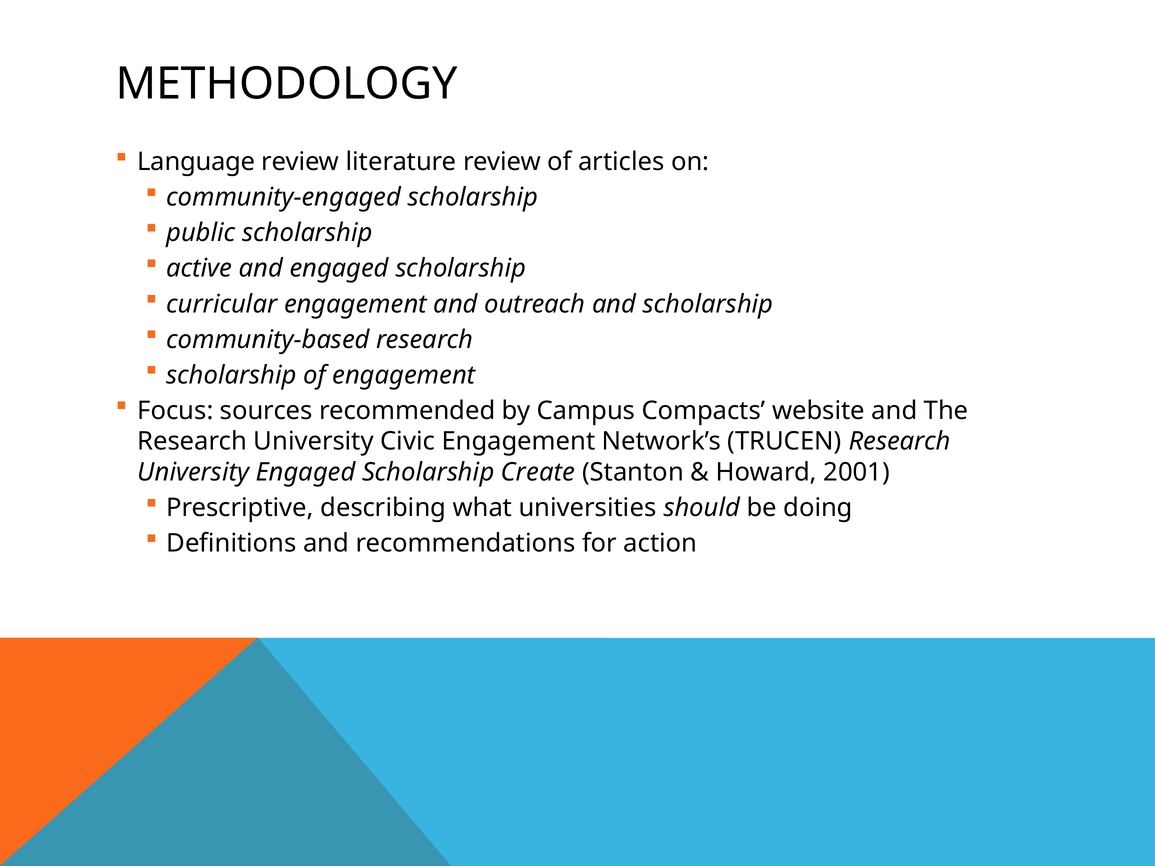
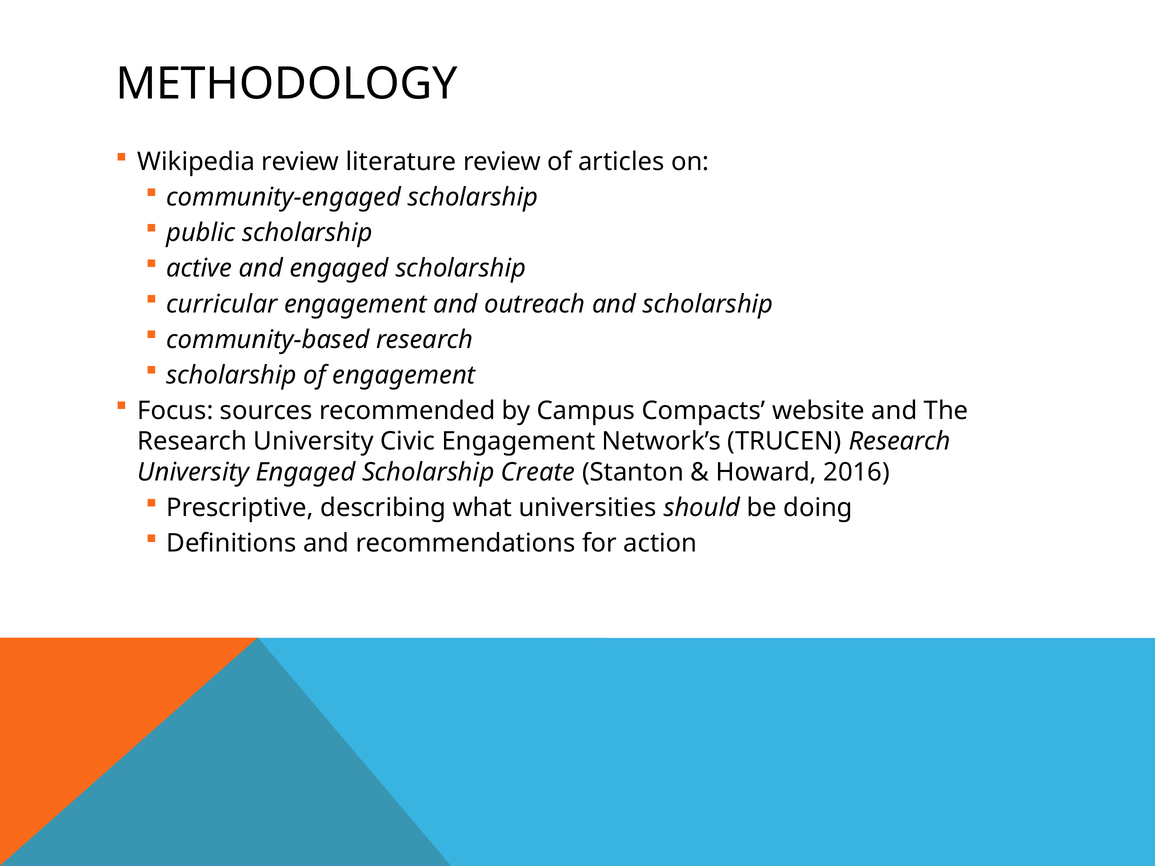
Language: Language -> Wikipedia (196, 162)
2001: 2001 -> 2016 (857, 472)
